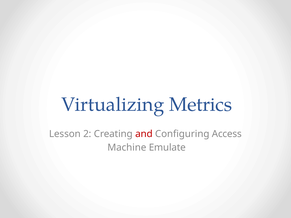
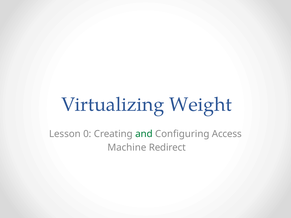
Metrics: Metrics -> Weight (200, 105)
2: 2 -> 0 (87, 134)
and colour: red -> green (144, 134)
Emulate: Emulate -> Redirect (167, 148)
